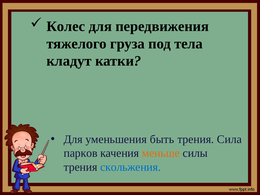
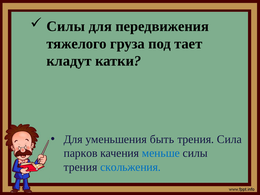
Колес: Колес -> Силы (66, 26)
тела: тела -> тает (188, 44)
меньше colour: orange -> blue (161, 153)
